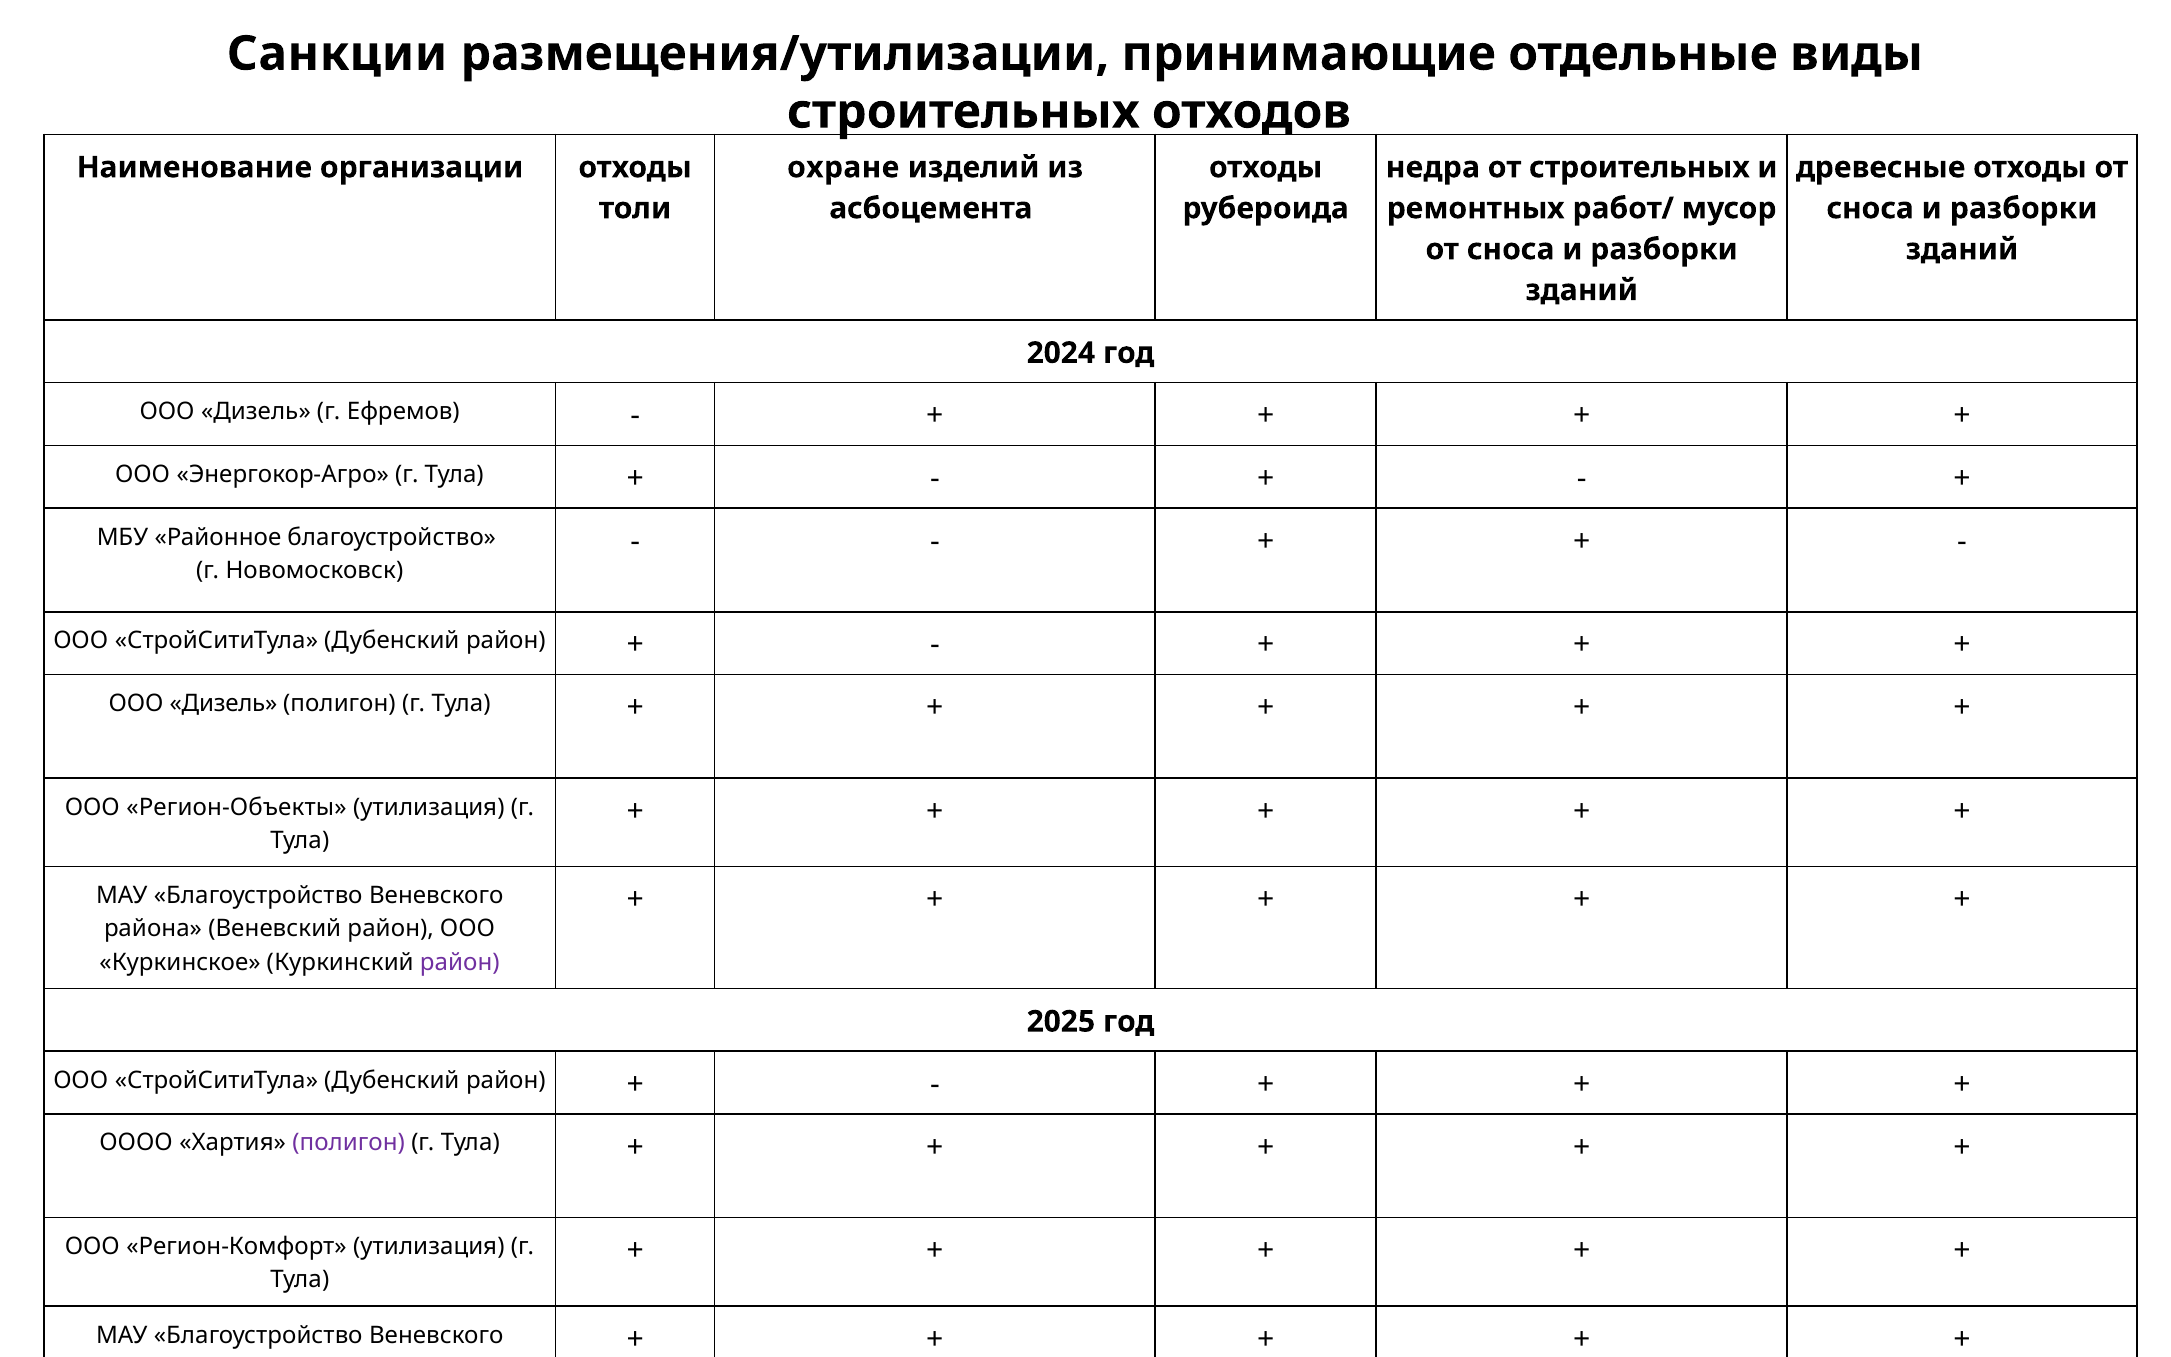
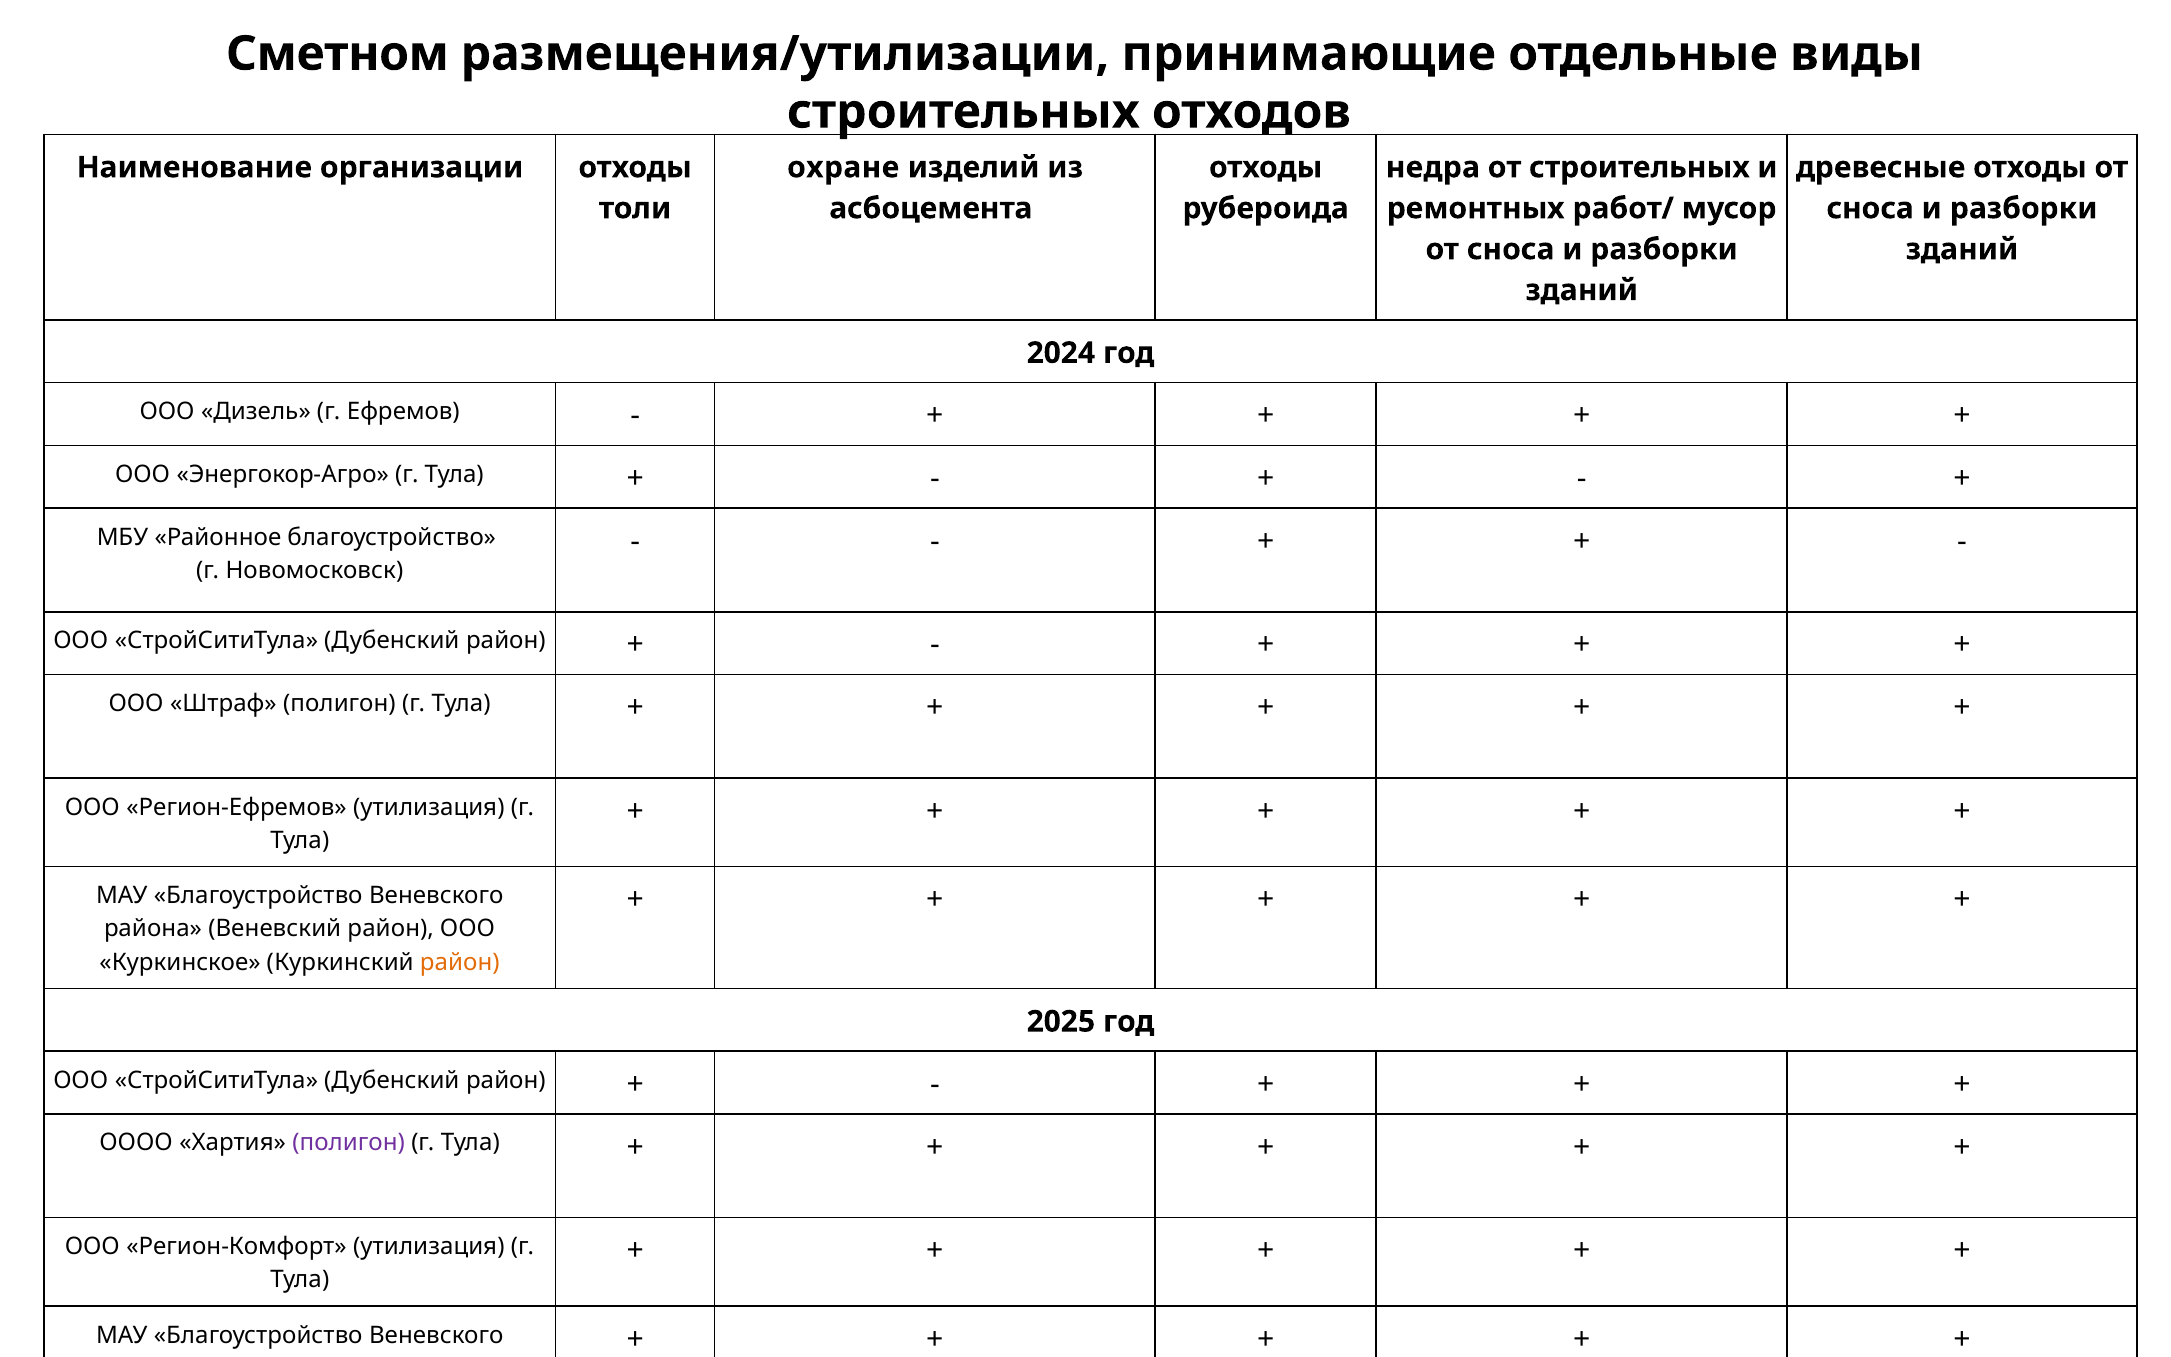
Санкции: Санкции -> Сметном (337, 54)
Дизель: Дизель -> Штраф (223, 703)
Регион-Объекты: Регион-Объекты -> Регион-Ефремов (237, 807)
район colour: purple -> orange (460, 962)
